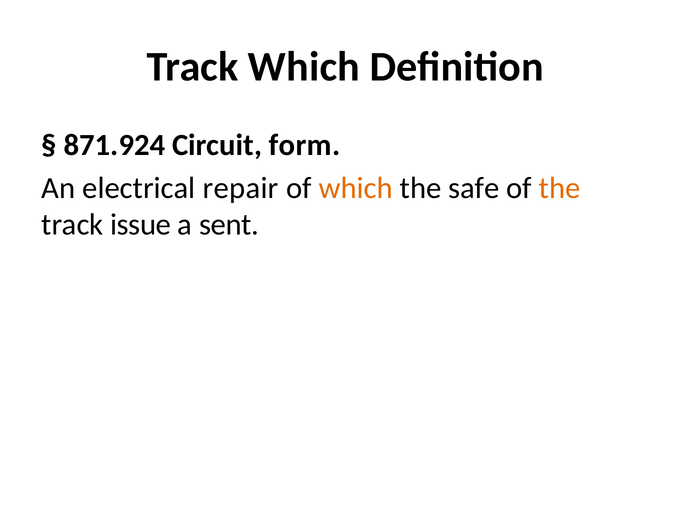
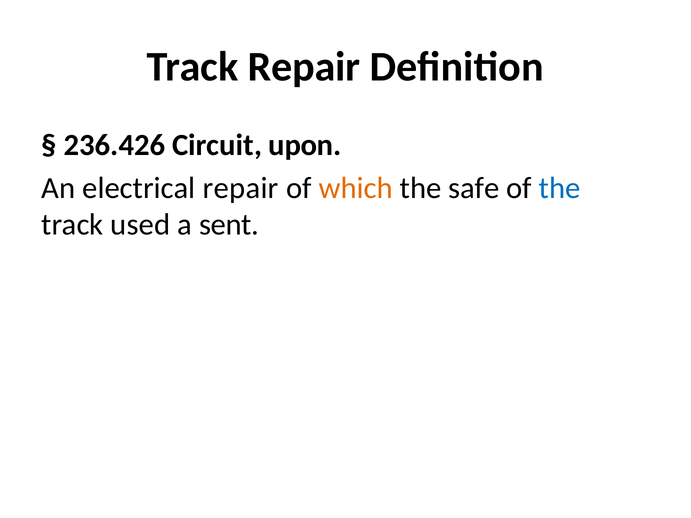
Track Which: Which -> Repair (304, 67)
871.924: 871.924 -> 236.426 (114, 145)
form: form -> upon (305, 145)
the colour: orange -> blue (560, 188)
issue: issue -> used (140, 225)
